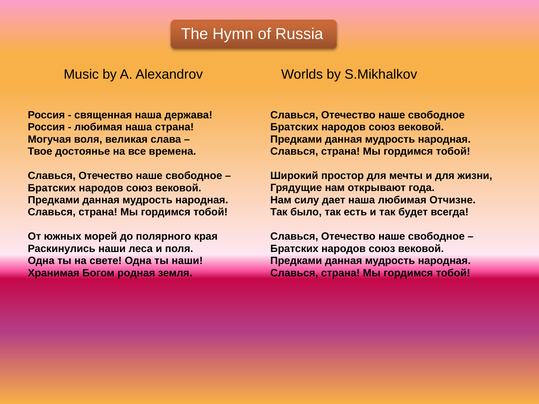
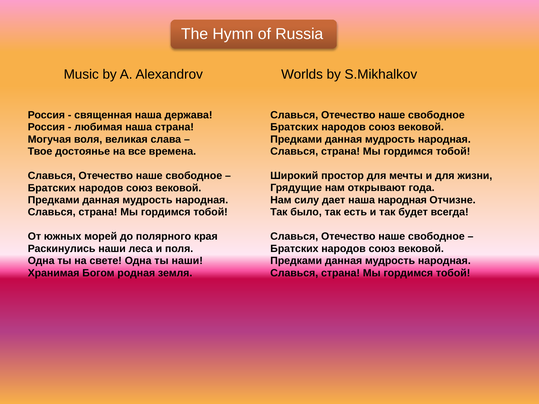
наша любимая: любимая -> народная (402, 200)
